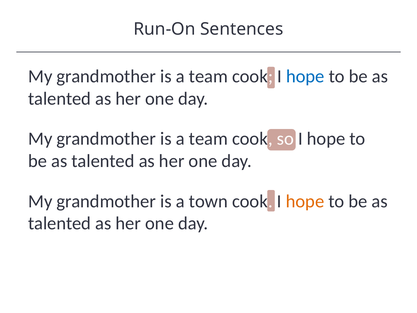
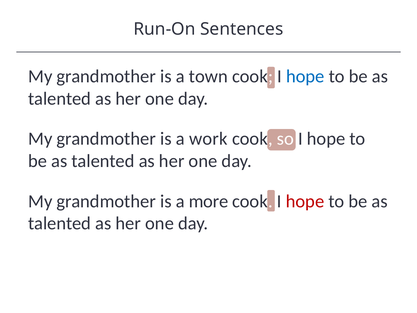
team: team -> town (208, 76)
team: team -> work (208, 139)
town: town -> more (209, 201)
hope colour: orange -> red (305, 201)
